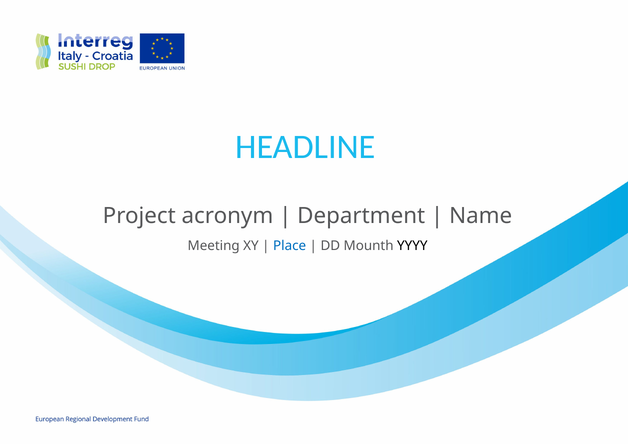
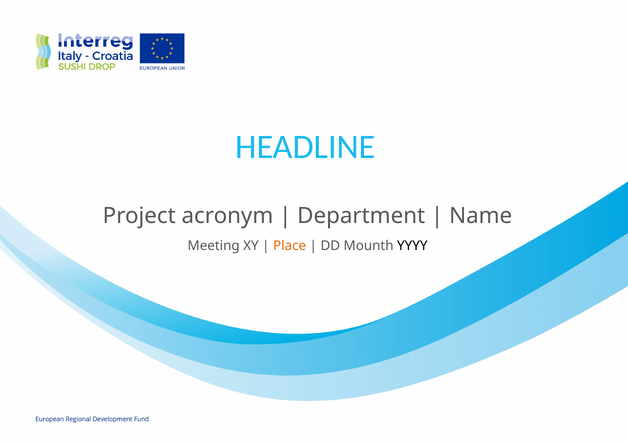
Place colour: blue -> orange (290, 246)
